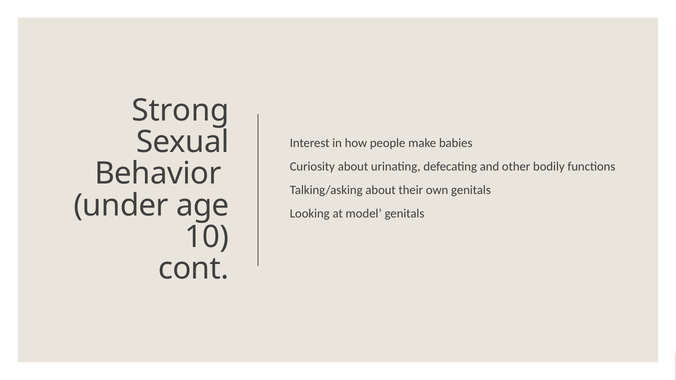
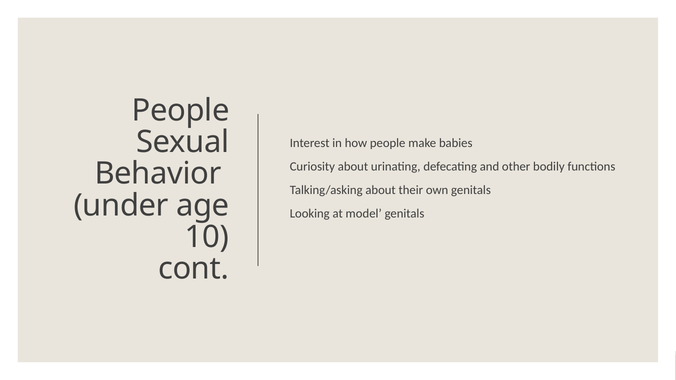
Strong: Strong -> People (181, 111)
